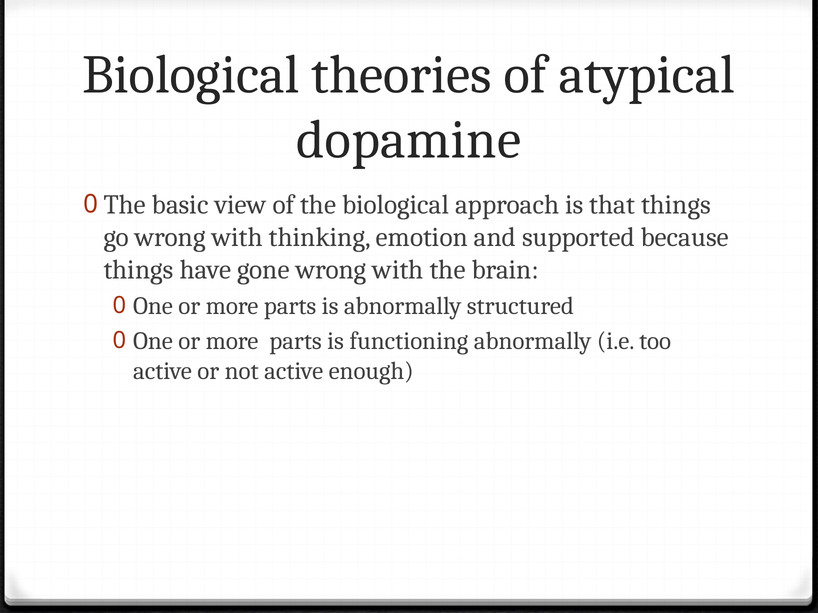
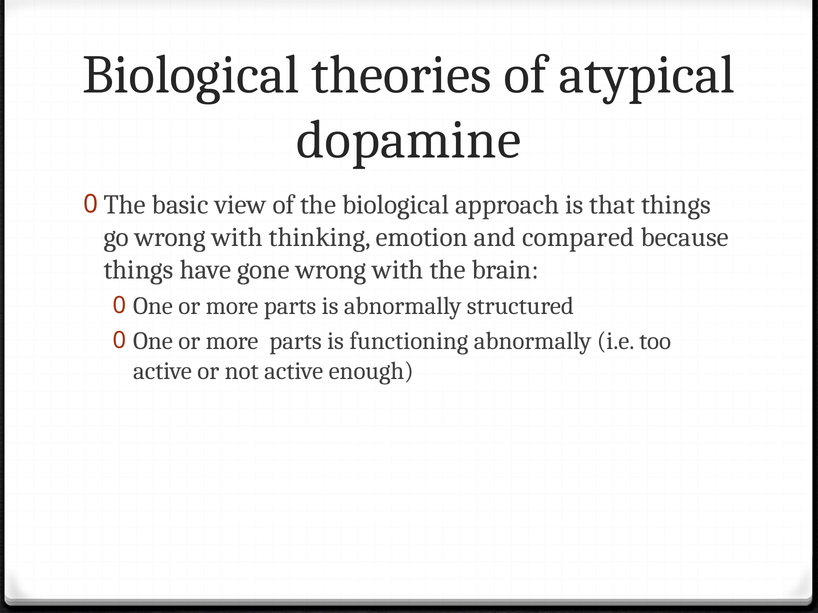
supported: supported -> compared (578, 237)
